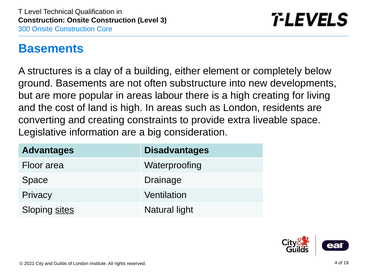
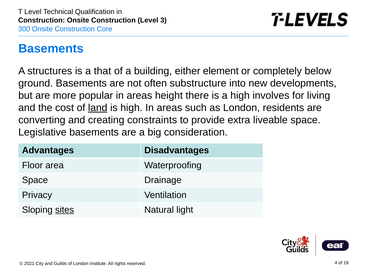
clay: clay -> that (103, 71)
labour: labour -> height (169, 96)
high creating: creating -> involves (271, 96)
land underline: none -> present (98, 108)
Legislative information: information -> basements (94, 132)
